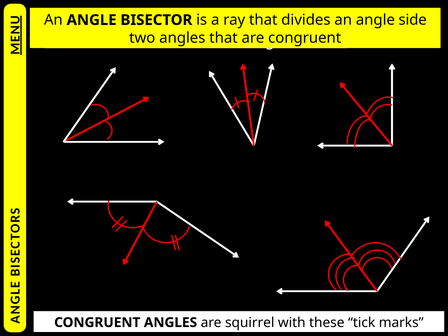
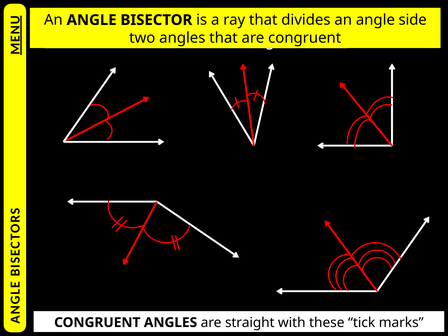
squirrel: squirrel -> straight (250, 323)
